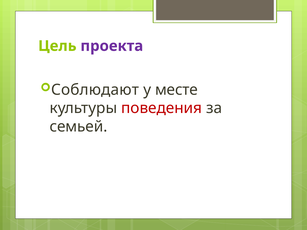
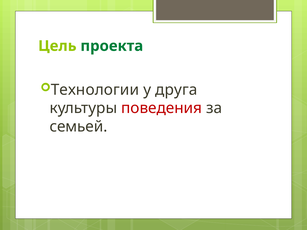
проекта colour: purple -> green (112, 46)
Соблюдают: Соблюдают -> Технологии (95, 90)
месте: месте -> друга (176, 90)
